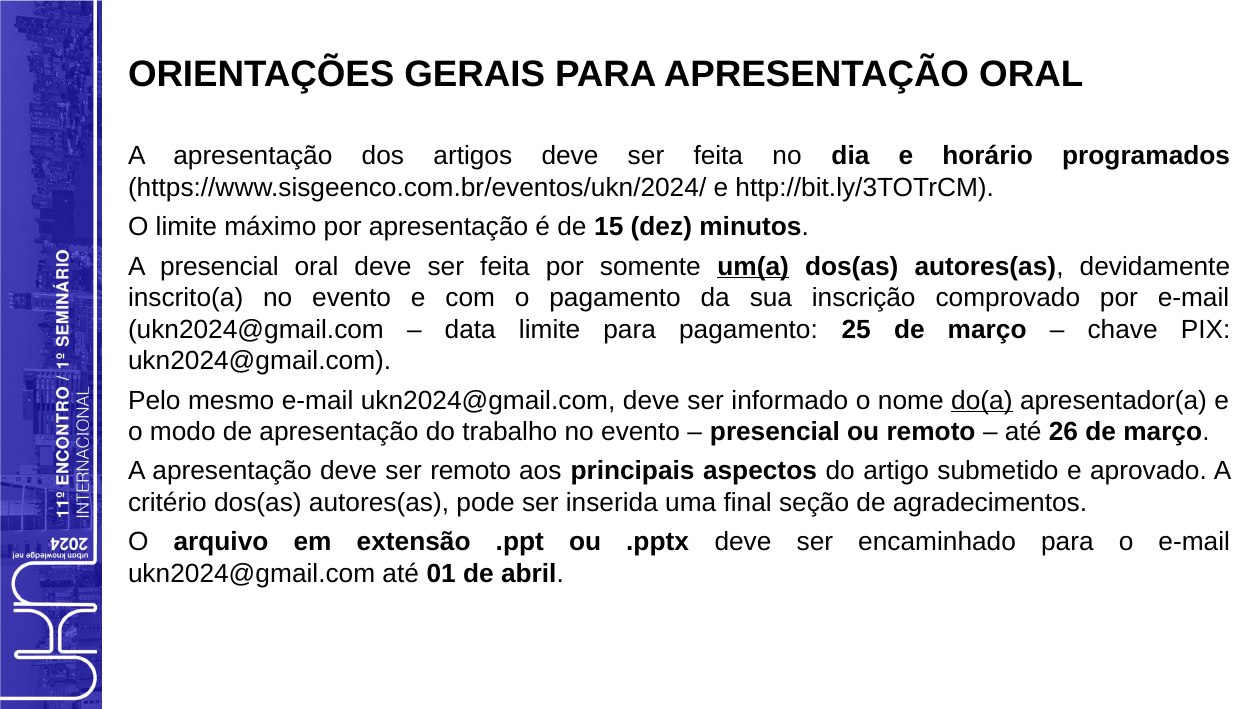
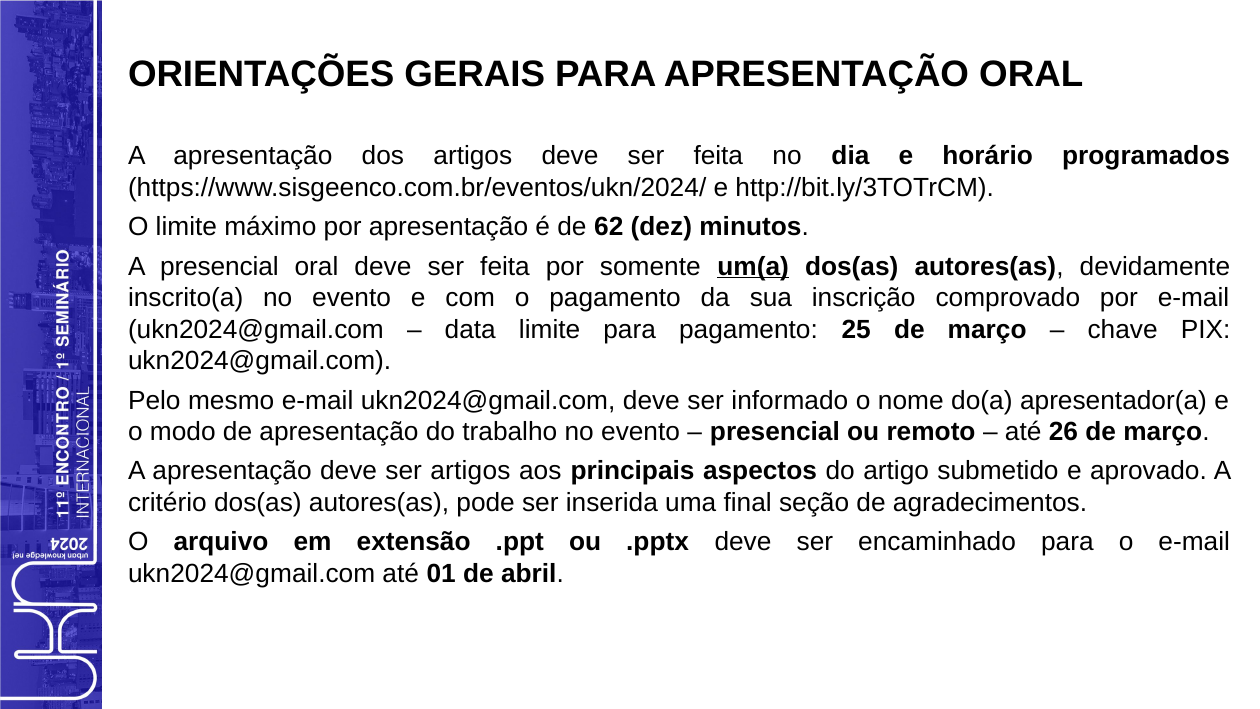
15: 15 -> 62 (609, 227)
do(a underline: present -> none (982, 400)
ser remoto: remoto -> artigos (470, 471)
